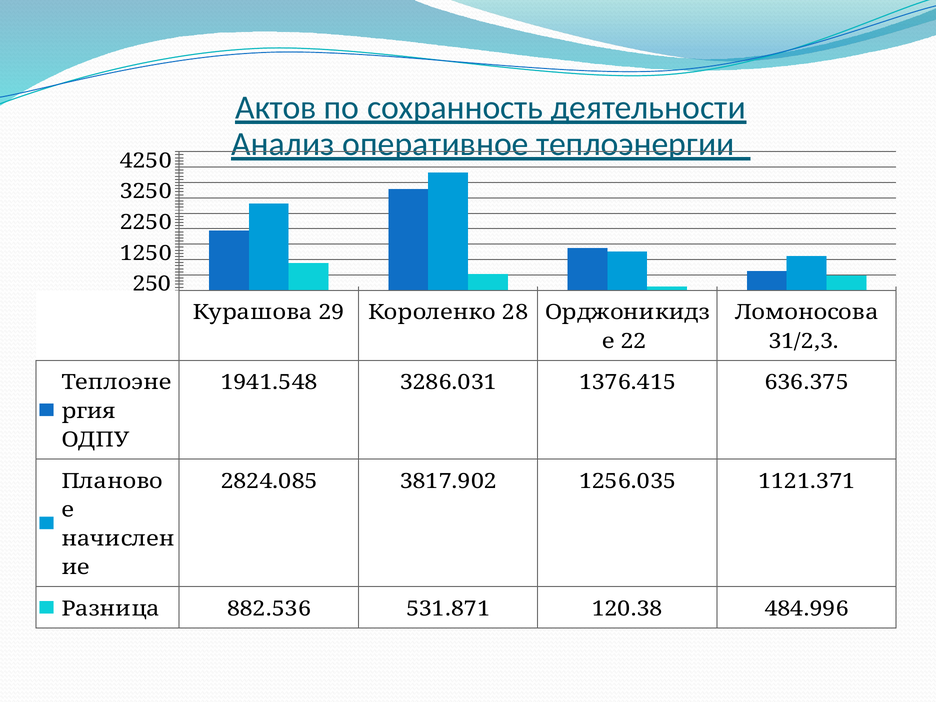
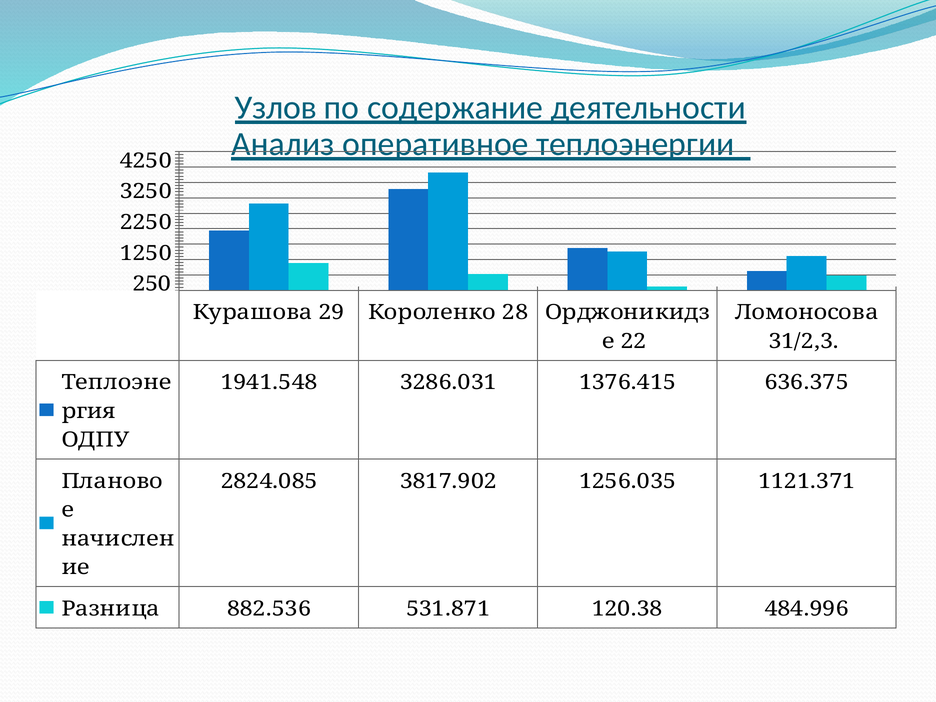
Актов: Актов -> Узлов (276, 108)
сохранность: сохранность -> содержание (455, 108)
